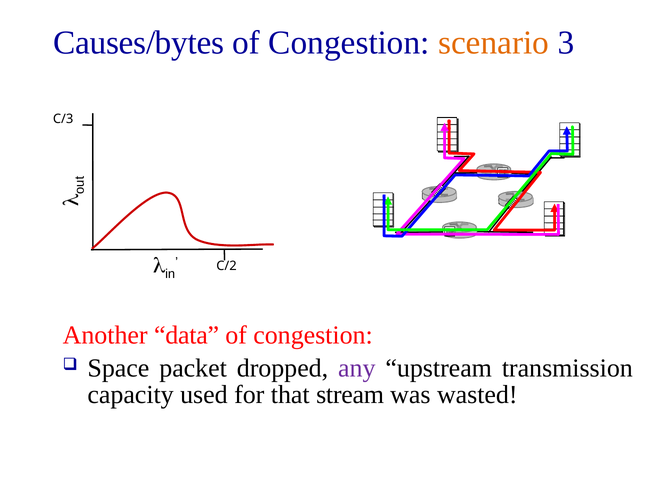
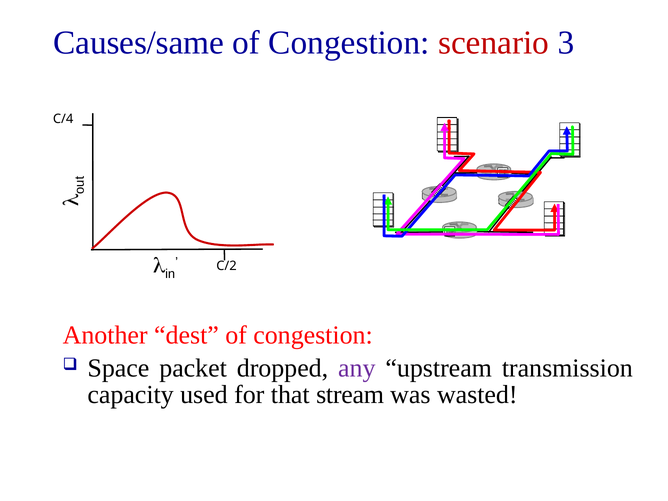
Causes/bytes: Causes/bytes -> Causes/same (139, 43)
scenario colour: orange -> red (494, 43)
C/3: C/3 -> C/4 (63, 119)
data: data -> dest (186, 335)
